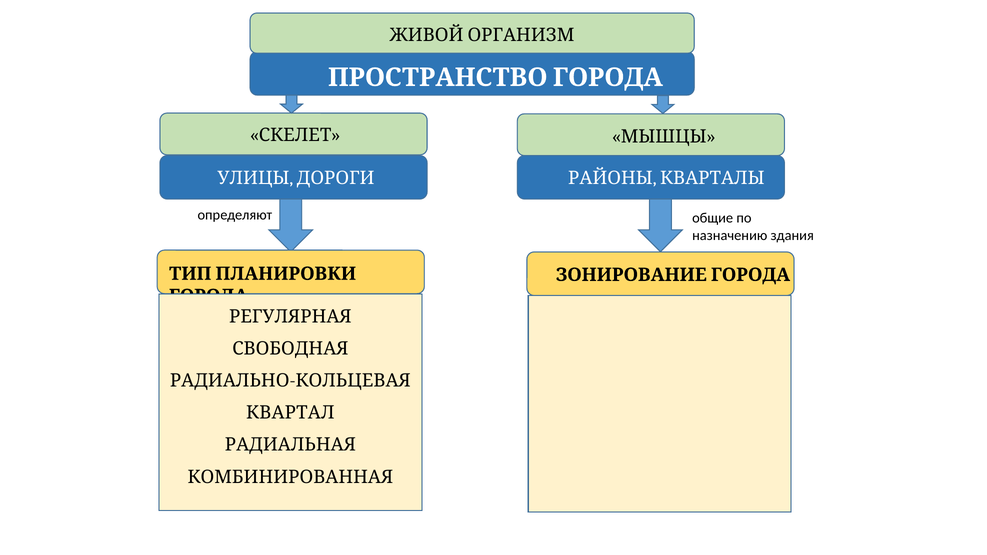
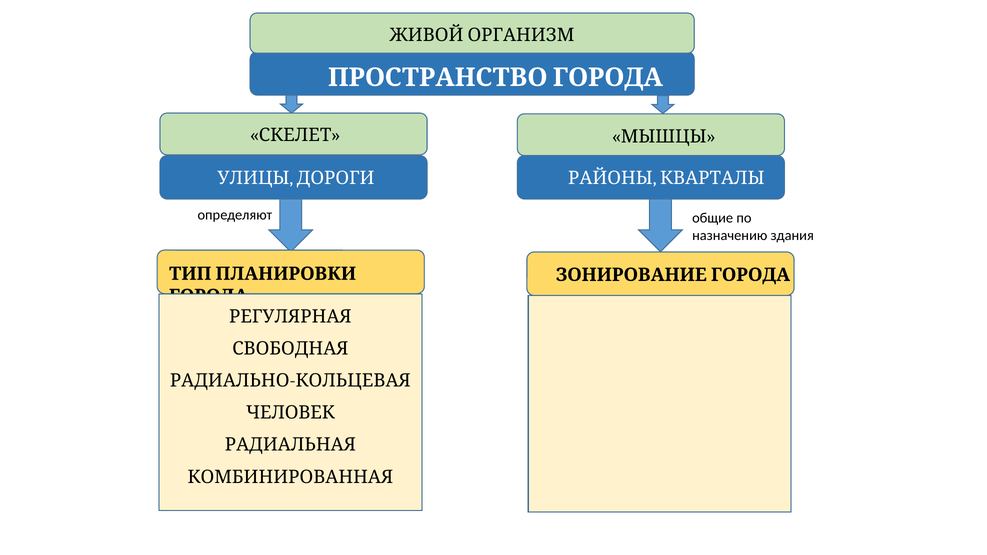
КВАРТАЛ: КВАРТАЛ -> ЧЕЛОВЕК (290, 413)
